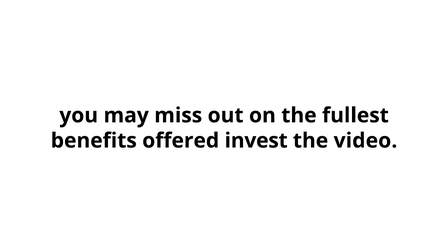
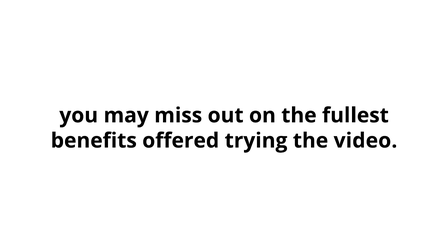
invest: invest -> trying (256, 141)
